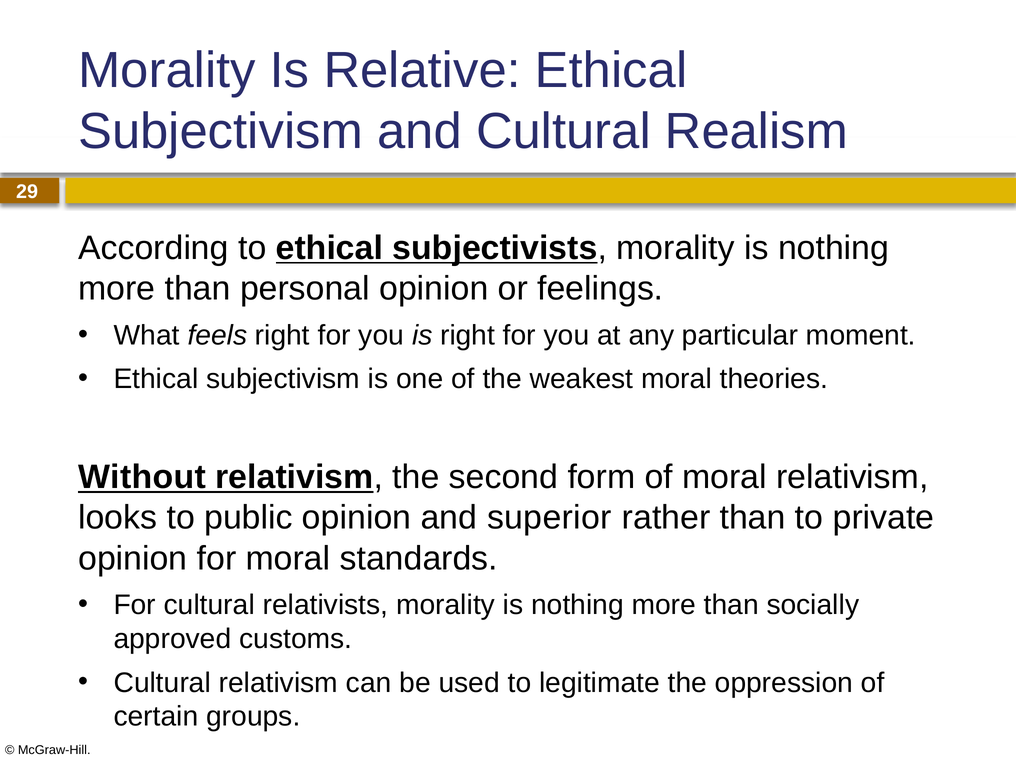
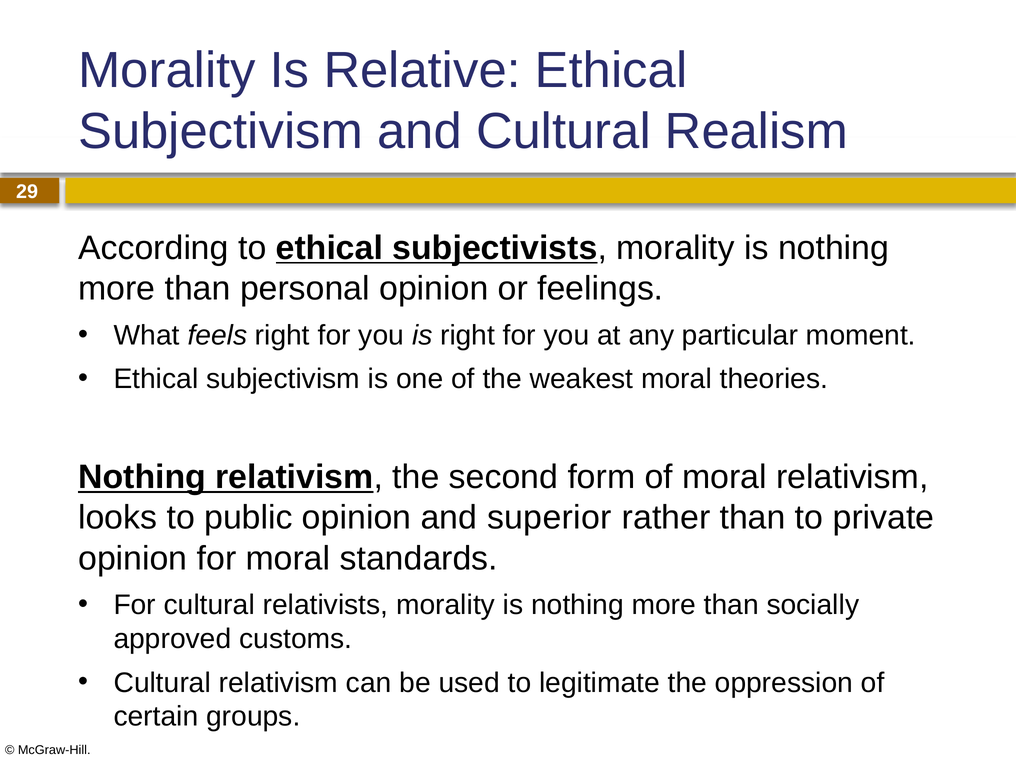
Without: Without -> Nothing (142, 477)
